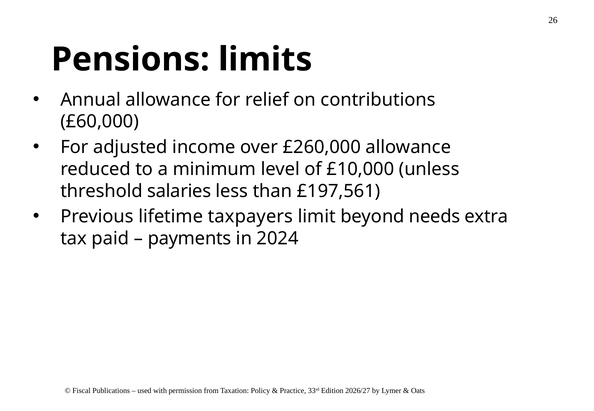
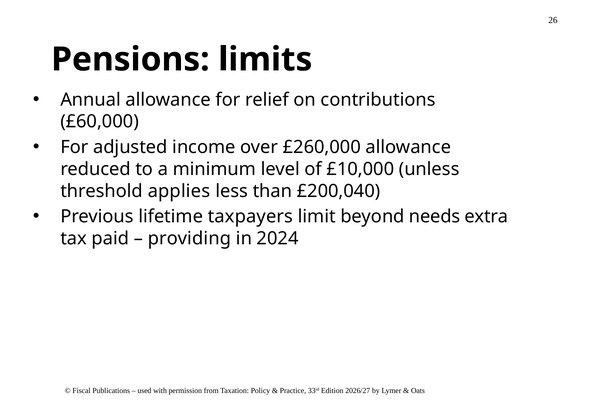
salaries: salaries -> applies (179, 191)
£197,561: £197,561 -> £200,040 (339, 191)
payments: payments -> providing (189, 239)
